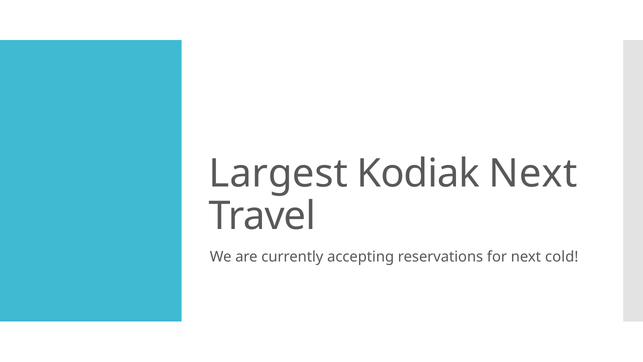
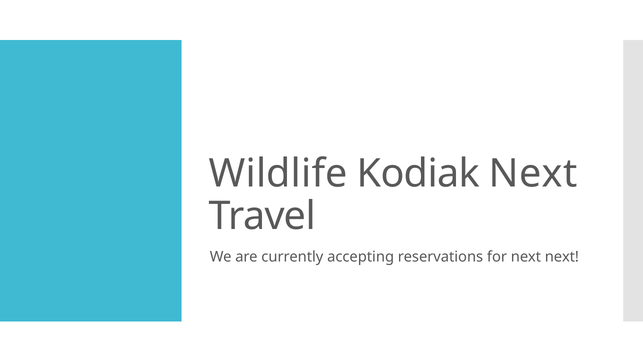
Largest: Largest -> Wildlife (278, 173)
next cold: cold -> next (562, 257)
